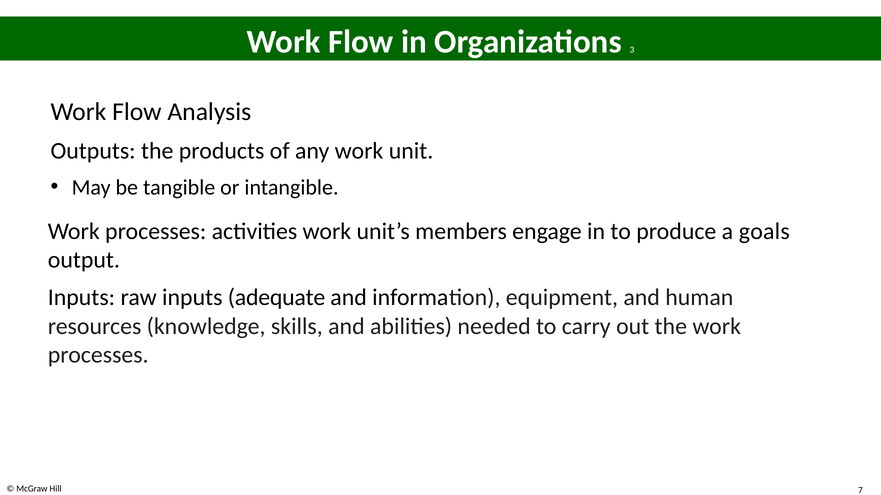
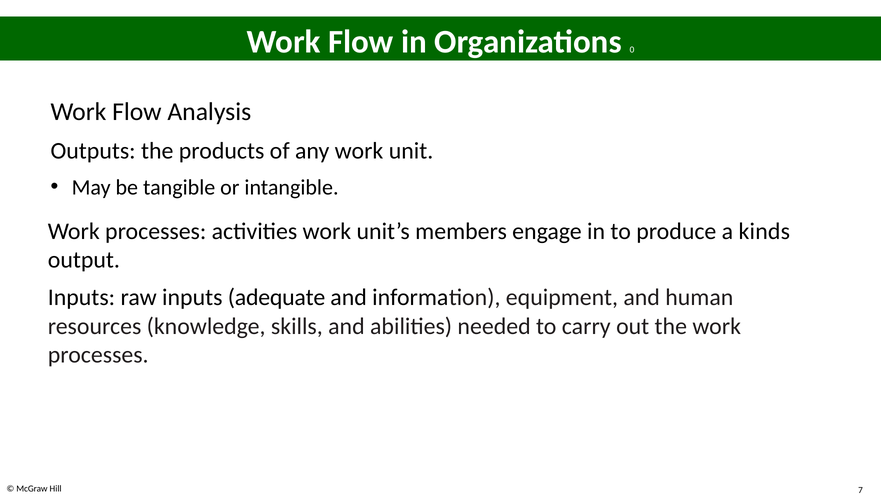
3: 3 -> 0 (632, 50)
goals: goals -> kinds (764, 231)
